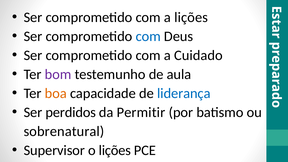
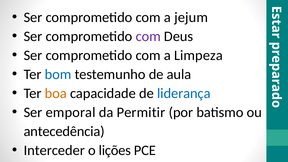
a lições: lições -> jejum (191, 17)
com colour: blue -> purple (148, 36)
Cuidado: Cuidado -> Limpeza (198, 55)
bom colour: purple -> blue (58, 74)
perdidos: perdidos -> emporal (71, 112)
sobrenatural: sobrenatural -> antecedência (64, 131)
Supervisor: Supervisor -> Interceder (54, 150)
